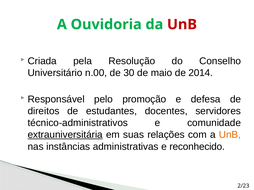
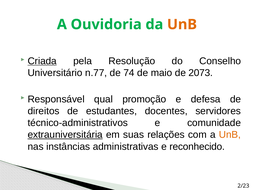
UnB colour: red -> orange (182, 25)
Criada underline: none -> present (42, 61)
n.00: n.00 -> n.77 (96, 73)
30: 30 -> 74 (129, 73)
2014: 2014 -> 2073 (201, 73)
pelo: pelo -> qual (104, 100)
